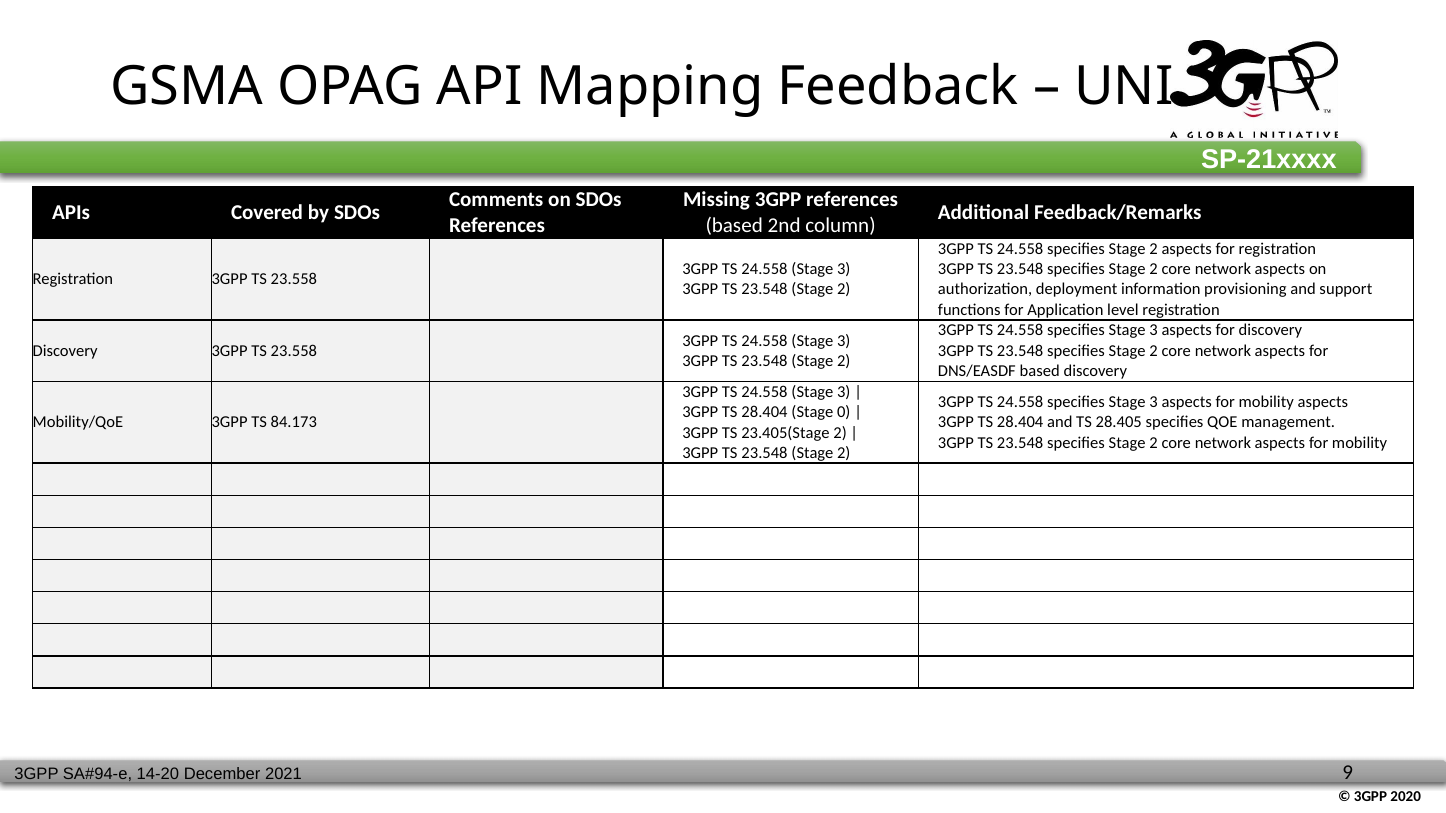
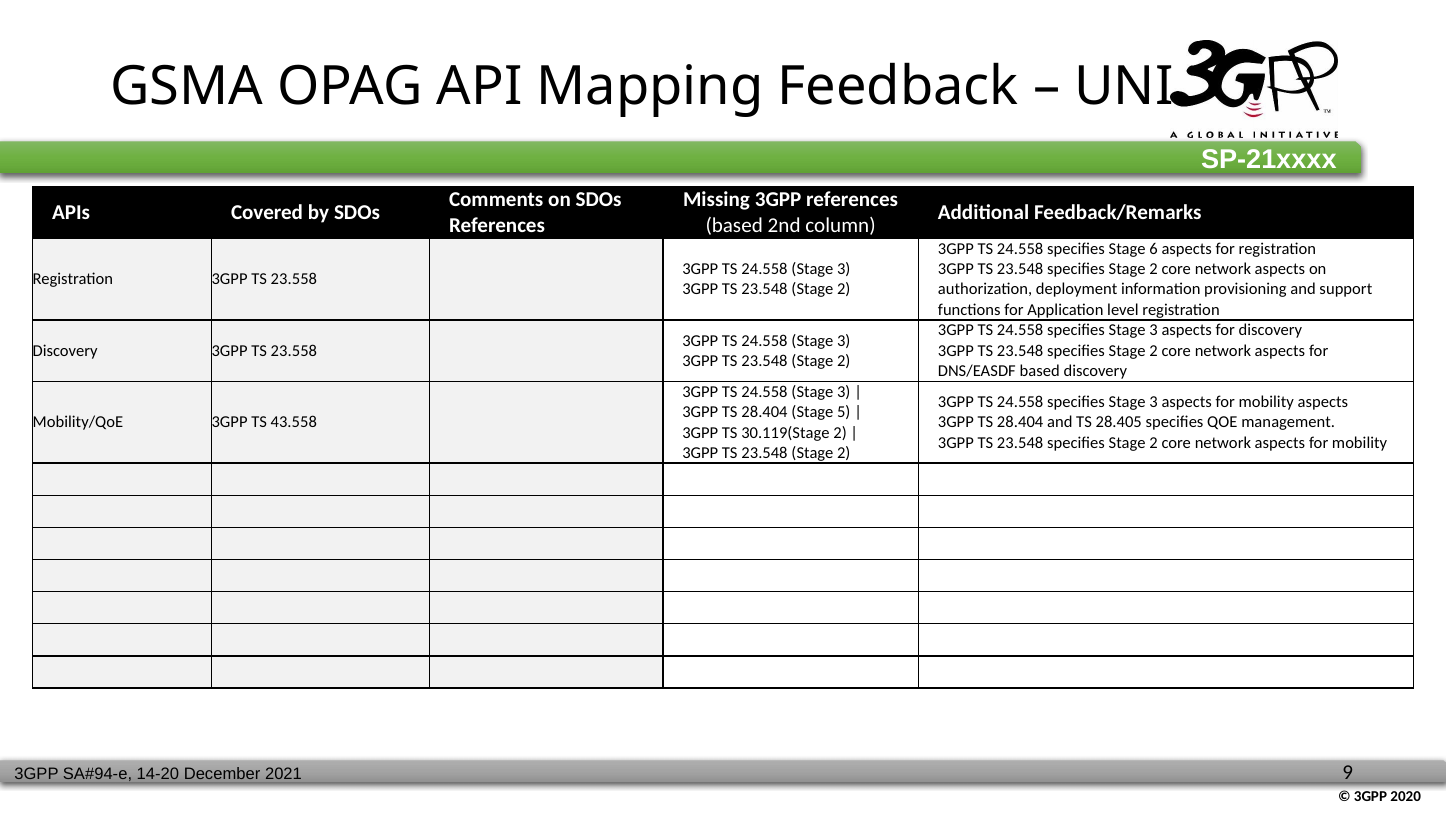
24.558 specifies Stage 2: 2 -> 6 (1153, 249)
0: 0 -> 5 (844, 412)
84.173: 84.173 -> 43.558 (294, 423)
23.405(Stage: 23.405(Stage -> 30.119(Stage (785, 433)
